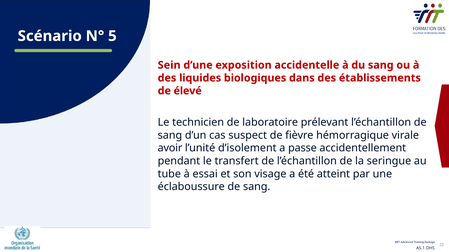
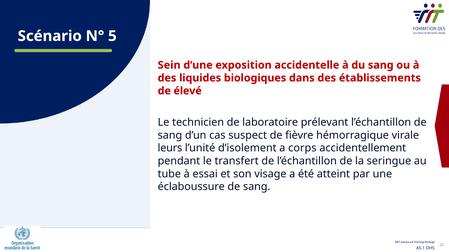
avoir: avoir -> leurs (170, 148)
passe: passe -> corps (302, 148)
